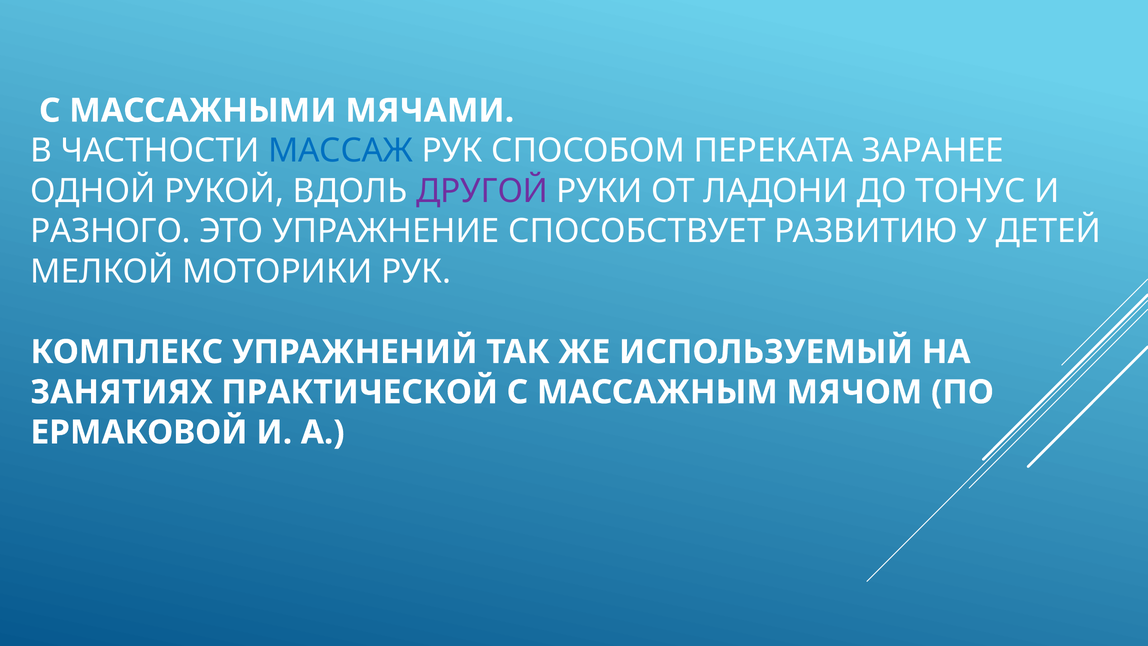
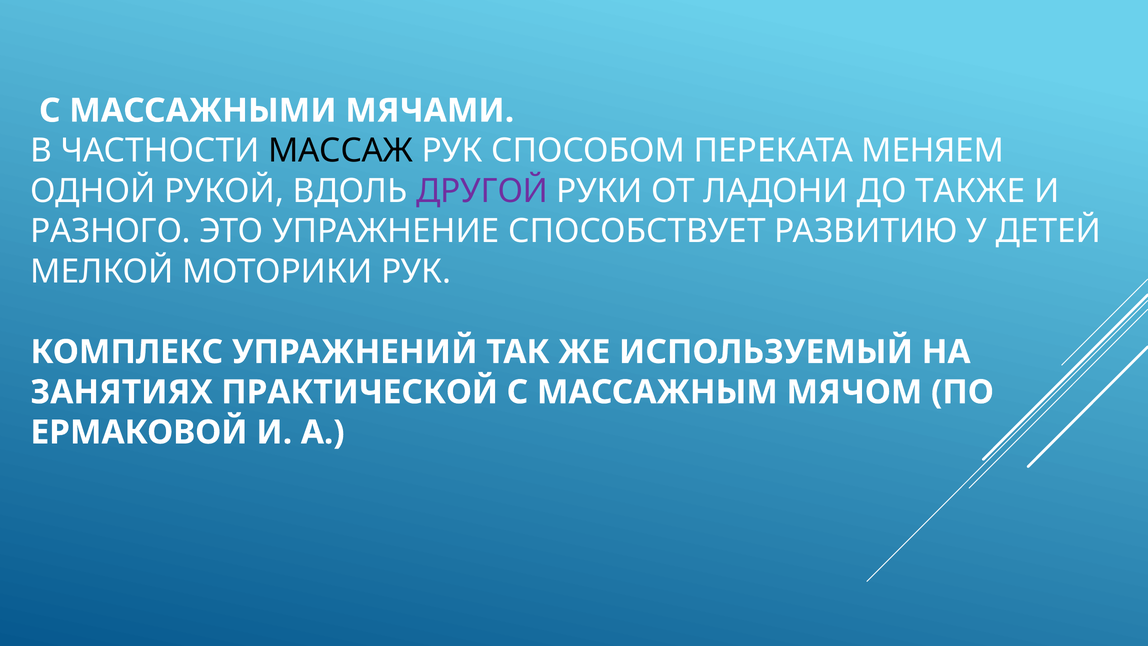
МАССАЖ colour: blue -> black (341, 151)
ЗАРАНЕЕ: ЗАРАНЕЕ -> МЕНЯЕМ (933, 151)
ТОНУС: ТОНУС -> ТАКЖЕ (970, 191)
